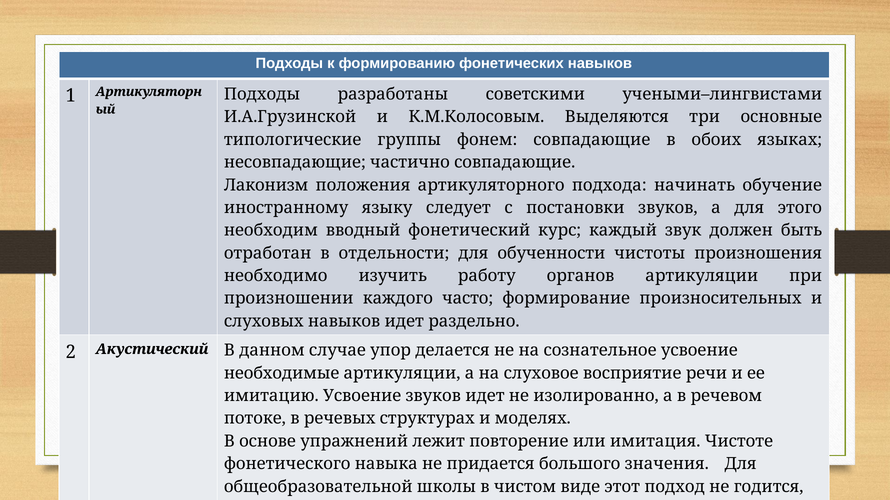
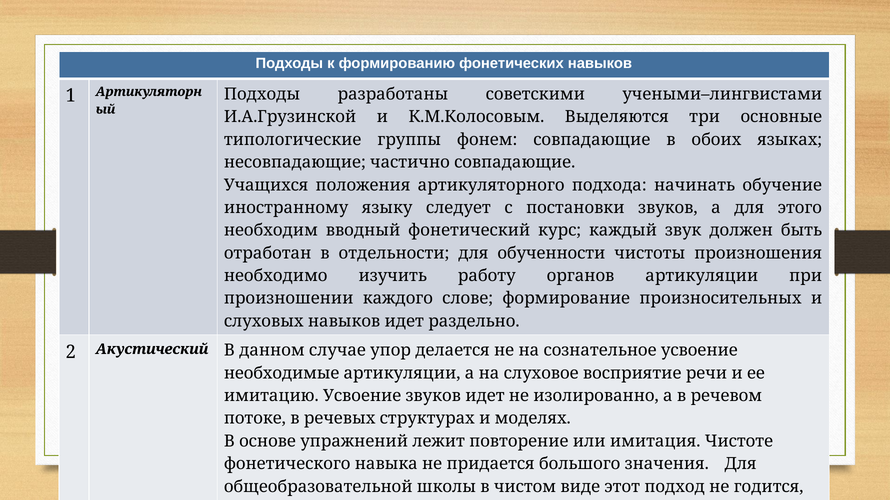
Лаконизм: Лаконизм -> Учащихся (266, 185)
часто: часто -> слове (468, 299)
